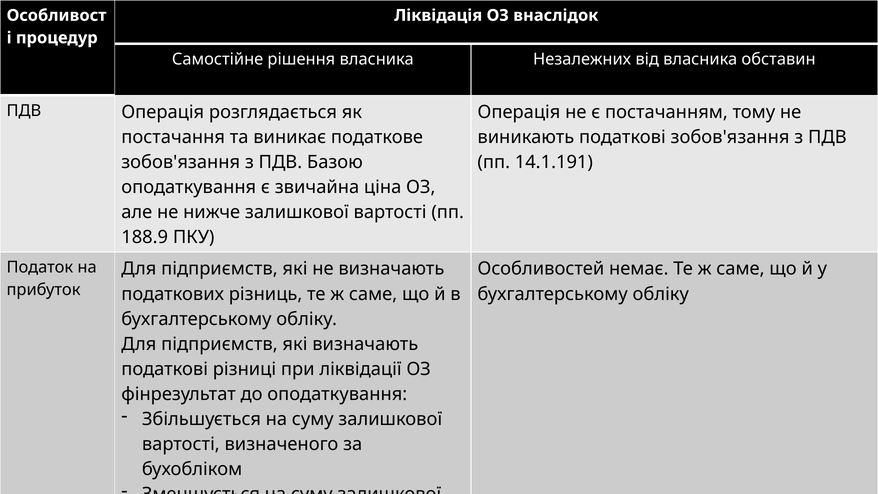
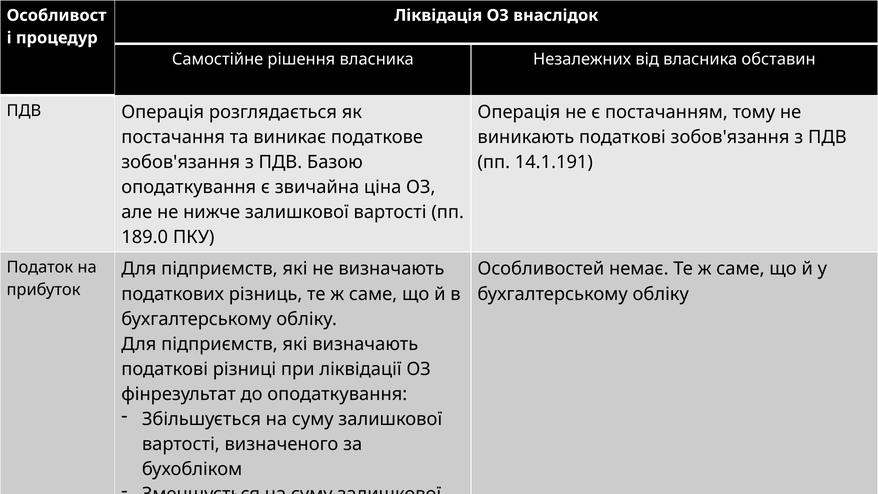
188.9: 188.9 -> 189.0 (145, 237)
